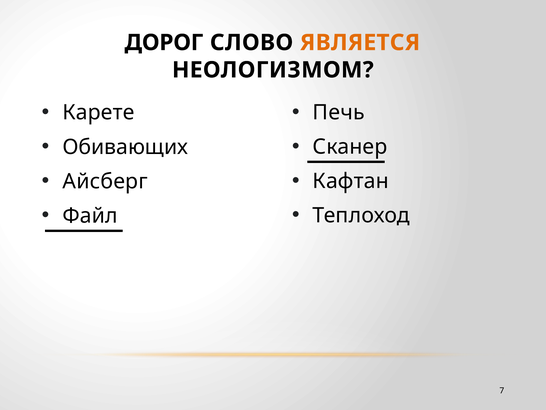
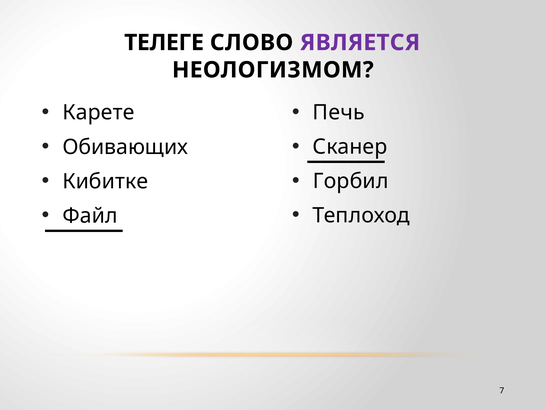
ДОРОГ: ДОРОГ -> ТЕЛЕГЕ (164, 43)
ЯВЛЯЕТСЯ colour: orange -> purple (360, 43)
Кафтан: Кафтан -> Горбил (351, 181)
Айсберг: Айсберг -> Кибитке (105, 181)
